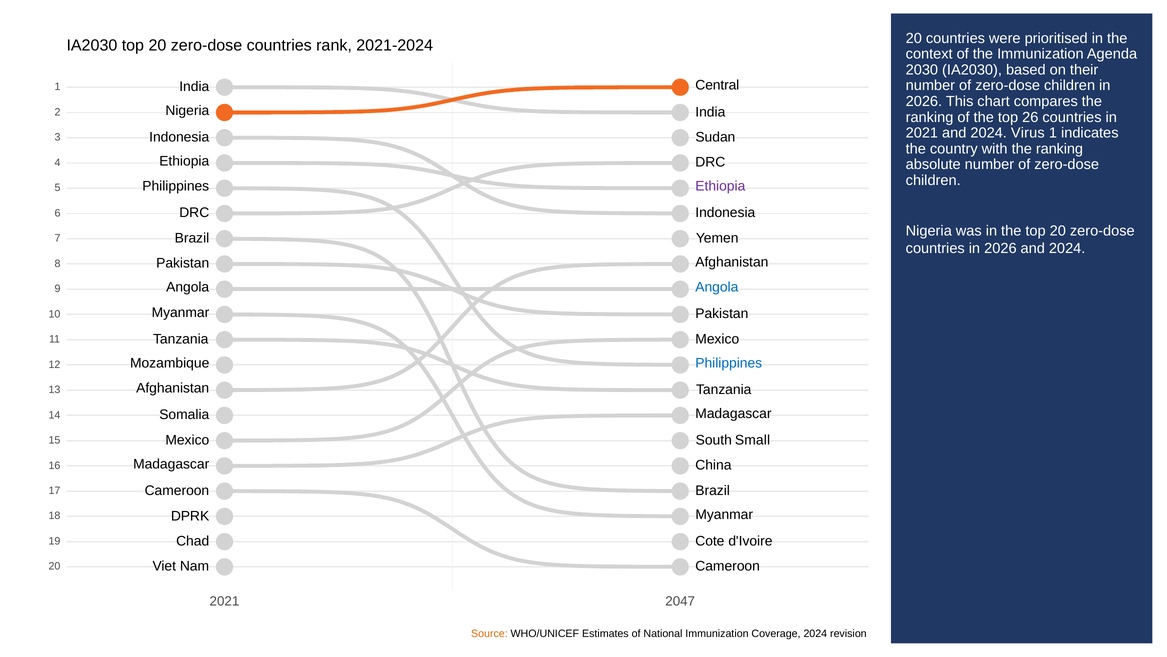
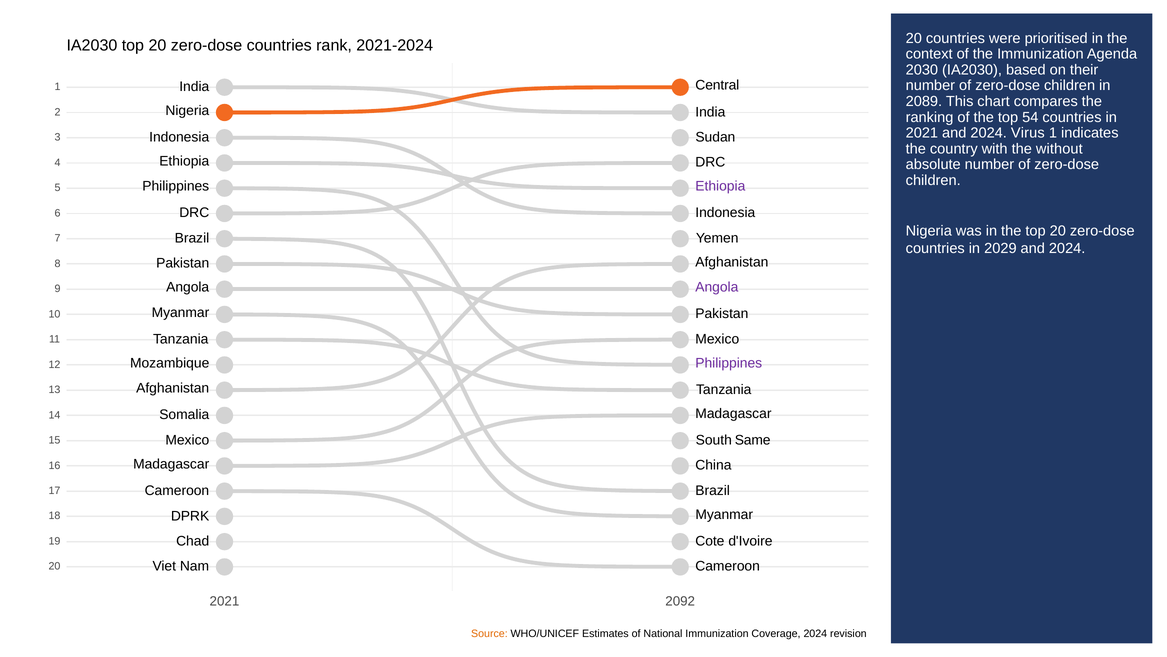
2026: 2026 -> 2089 (924, 101)
26: 26 -> 54 (1030, 117)
with the ranking: ranking -> without (1059, 149)
countries in 2026: 2026 -> 2029 (1000, 248)
Angola colour: blue -> purple (717, 287)
Philippines colour: blue -> purple (729, 363)
Small: Small -> Same (753, 440)
2047: 2047 -> 2092 (680, 601)
